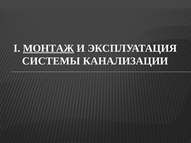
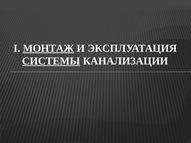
СИСТЕМЫ underline: none -> present (51, 61)
